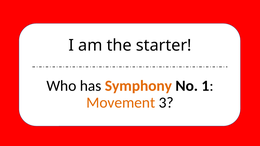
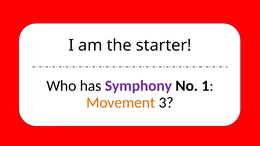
Symphony colour: orange -> purple (138, 86)
